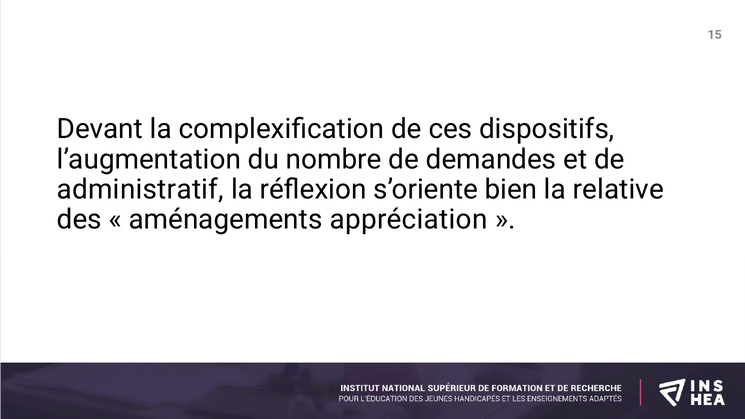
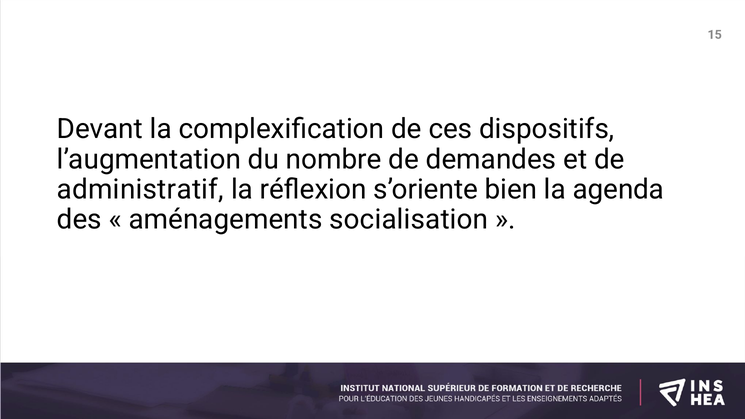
relative: relative -> agenda (618, 190)
appréciation: appréciation -> socialisation (409, 220)
